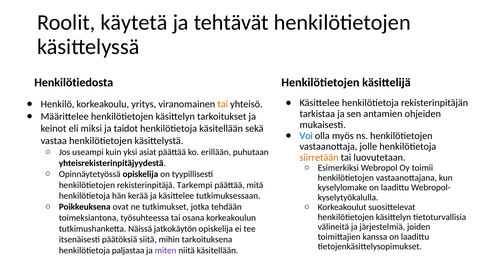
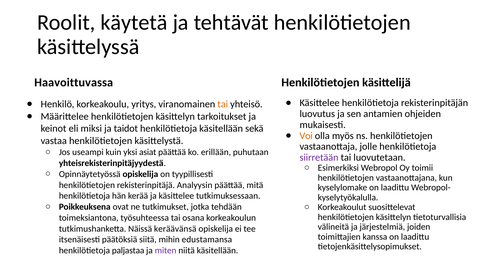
Henkilötiedosta: Henkilötiedosta -> Haavoittuvassa (74, 83)
tarkistaa: tarkistaa -> luovutus (317, 114)
Voi colour: blue -> orange (306, 136)
siirretään colour: orange -> purple (319, 158)
Tarkempi: Tarkempi -> Analyysin (195, 185)
jatkokäytön: jatkokäytön -> keräävänsä (175, 229)
tarkoituksena: tarkoituksena -> edustamansa (207, 240)
